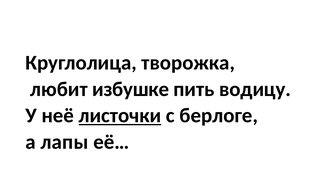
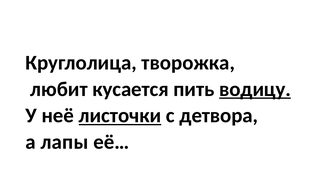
избушке: избушке -> кусается (131, 89)
водицу underline: none -> present (255, 89)
берлоге: берлоге -> детвора (219, 116)
